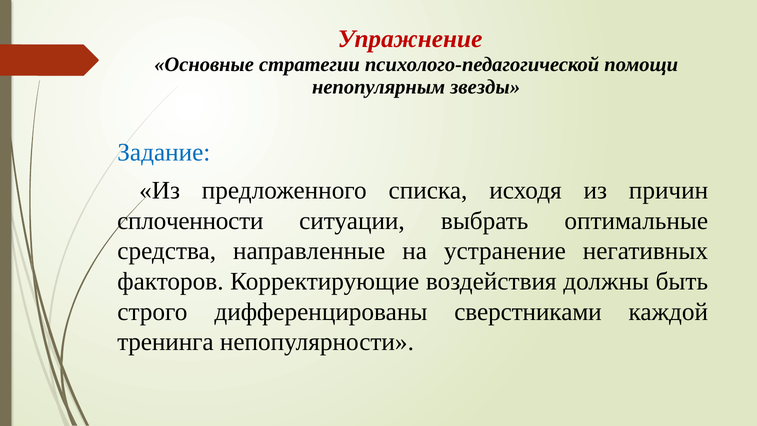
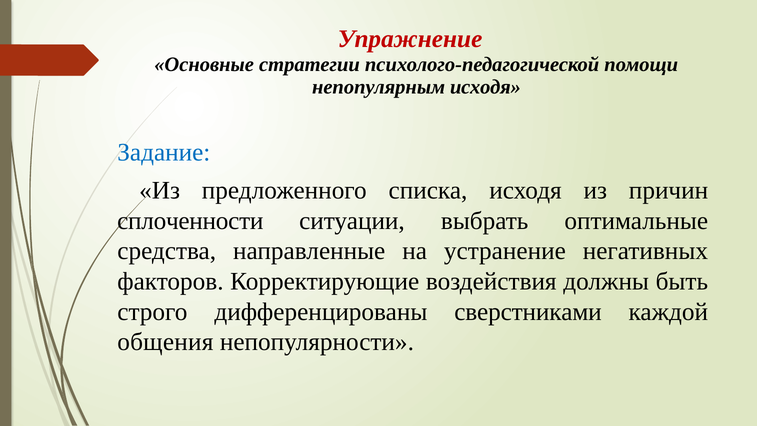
непопулярным звезды: звезды -> исходя (485, 87)
тренинга: тренинга -> общения (165, 342)
